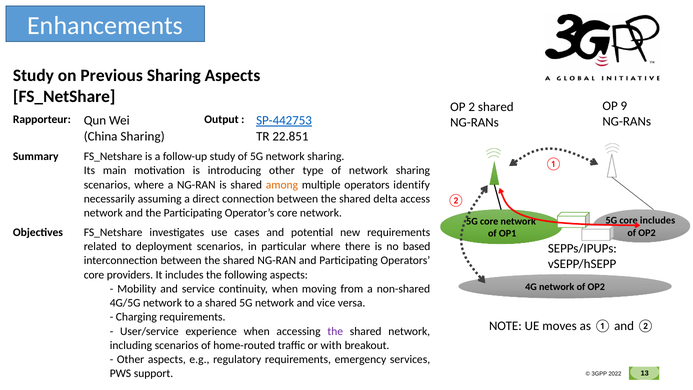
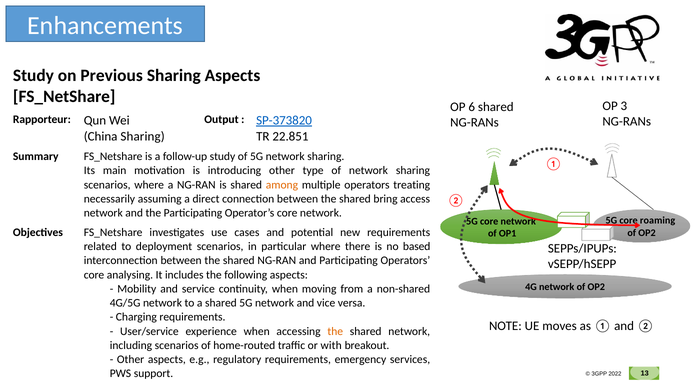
9: 9 -> 3 (624, 106)
2: 2 -> 6 (472, 107)
SP-442753: SP-442753 -> SP-373820 (284, 120)
identify: identify -> treating (412, 185)
delta: delta -> bring (386, 199)
core includes: includes -> roaming (658, 220)
providers: providers -> analysing (130, 275)
the colour: purple -> orange (335, 331)
